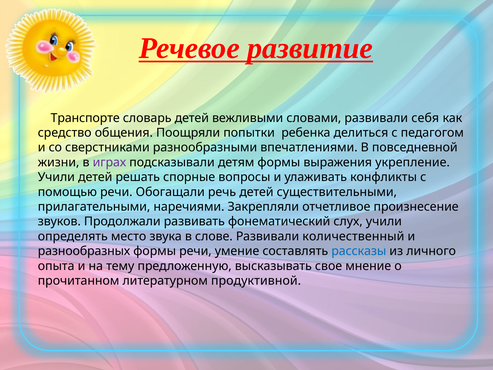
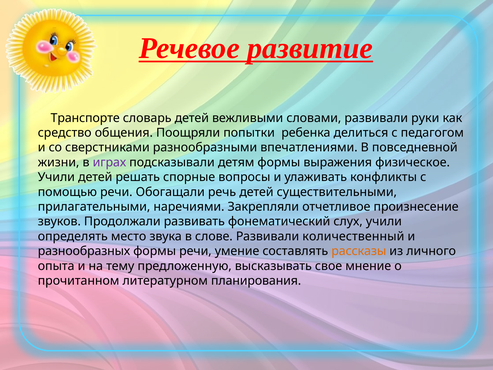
себя: себя -> руки (425, 118)
укрепление: укрепление -> физическое (413, 162)
рассказы colour: blue -> orange (359, 251)
продуктивной: продуктивной -> планирования (256, 281)
